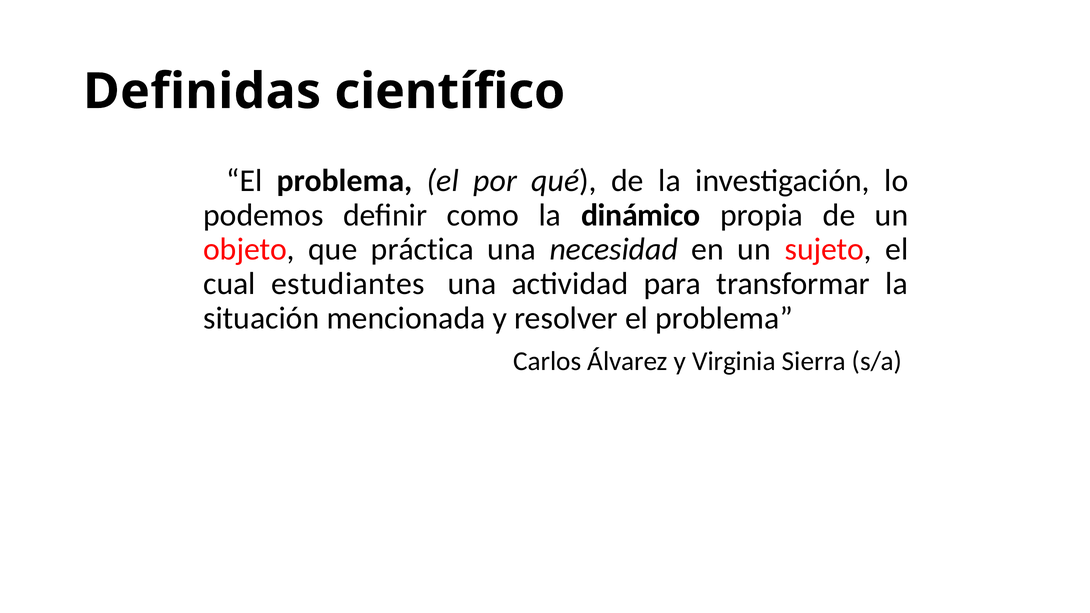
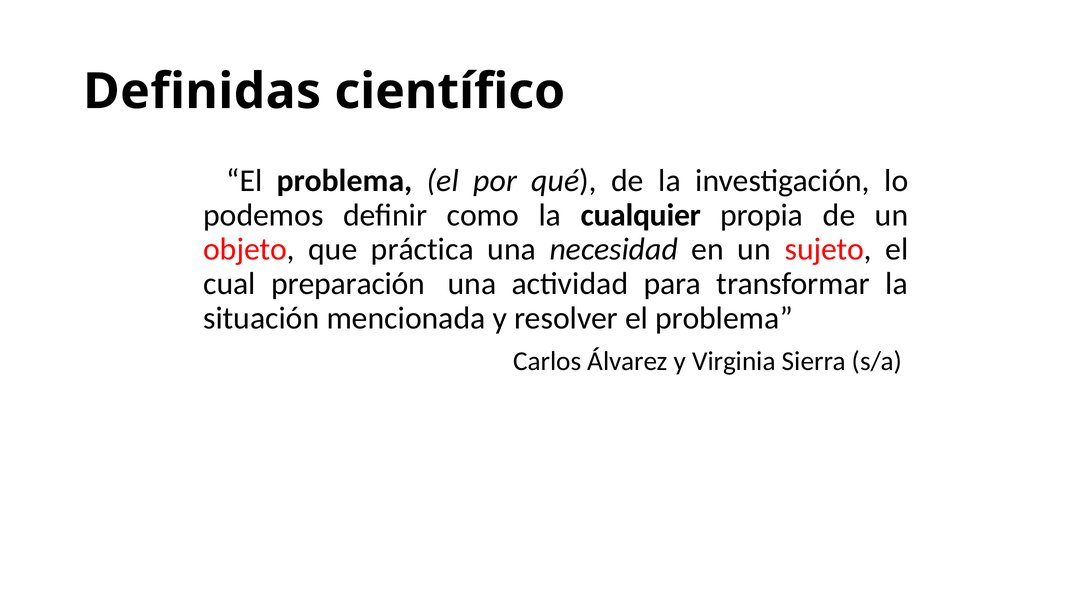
dinámico: dinámico -> cualquier (641, 215)
estudiantes: estudiantes -> preparación (348, 284)
